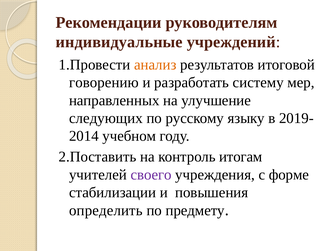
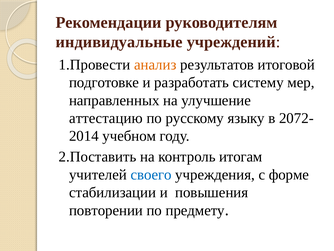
говорению: говорению -> подготовке (104, 82)
следующих: следующих -> аттестацию (106, 118)
2019-: 2019- -> 2072- (296, 118)
своего colour: purple -> blue (151, 174)
определить: определить -> повторении (106, 210)
